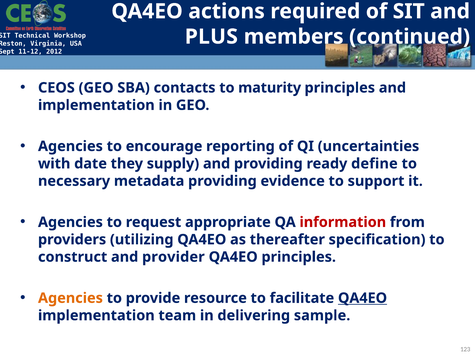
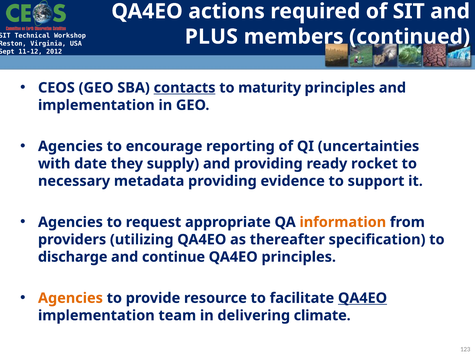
contacts underline: none -> present (185, 88)
define: define -> rocket (374, 164)
information colour: red -> orange (343, 222)
construct: construct -> discharge (73, 257)
provider: provider -> continue (174, 257)
sample: sample -> climate (322, 316)
